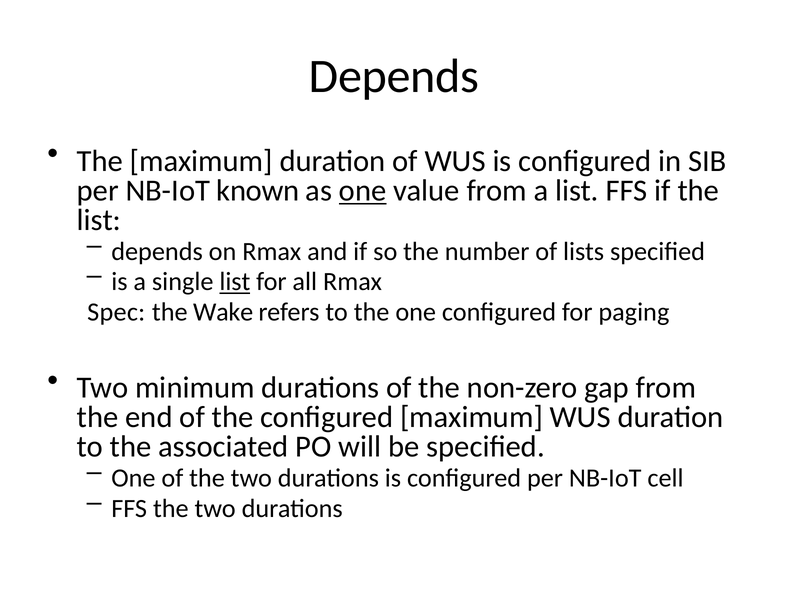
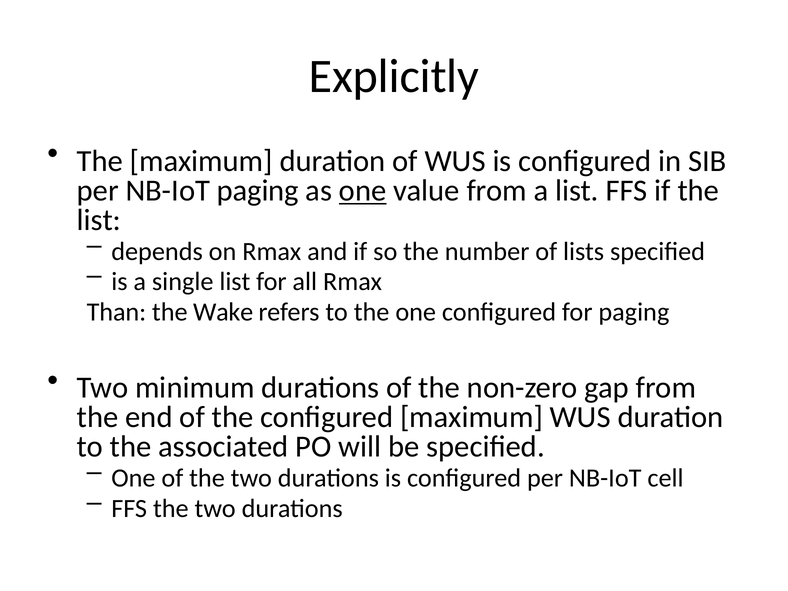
Depends: Depends -> Explicitly (394, 76)
NB-IoT known: known -> paging (258, 191)
list underline: present -> none (235, 282)
Spec: Spec -> Than (116, 312)
